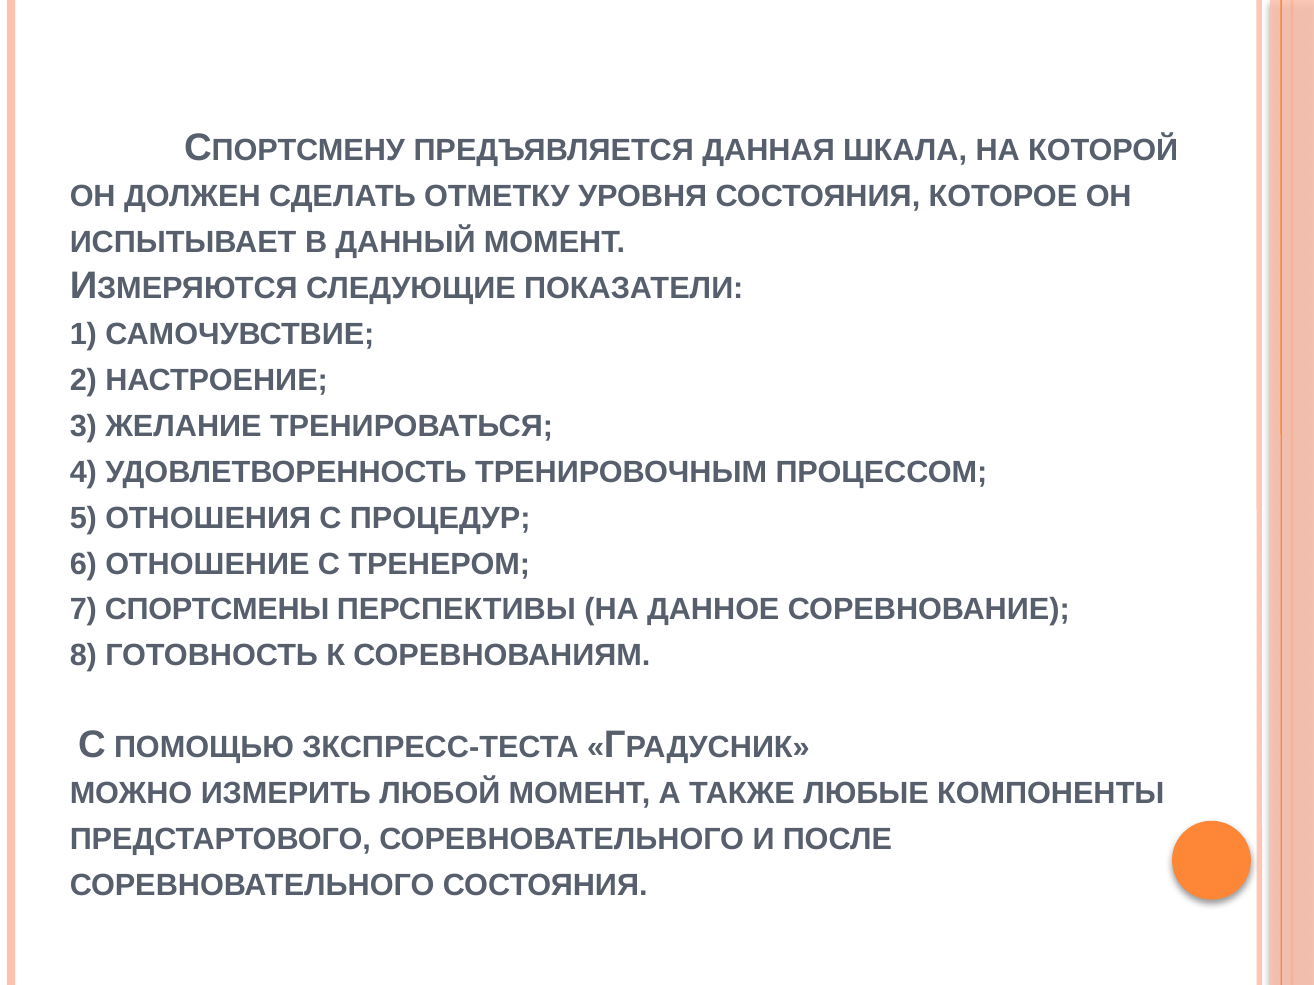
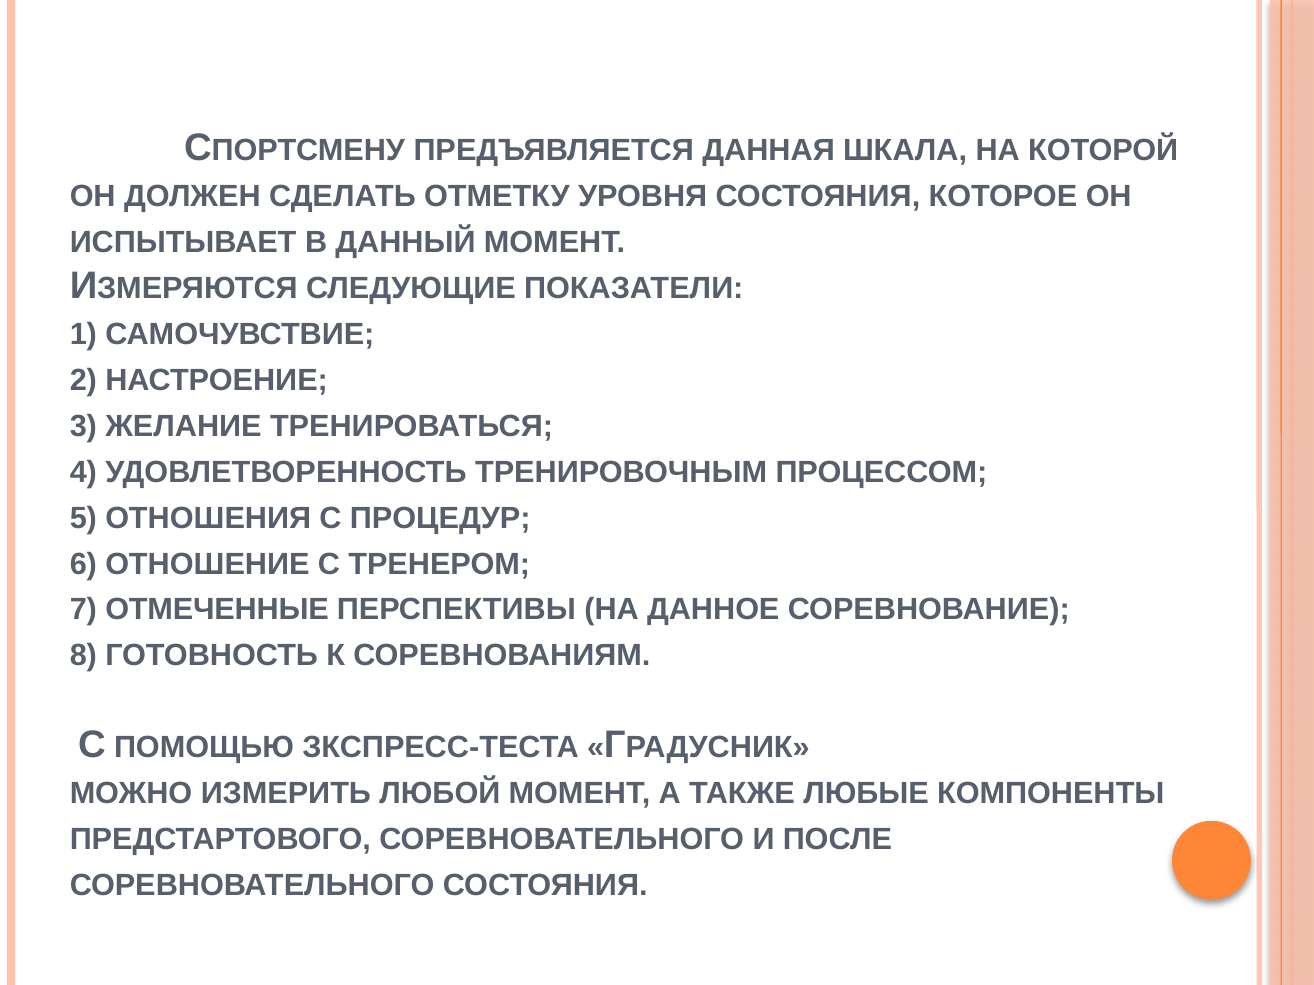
СПОРТСМЕНЫ: СПОРТСМЕНЫ -> ОТМЕЧЕННЫЕ (217, 610)
